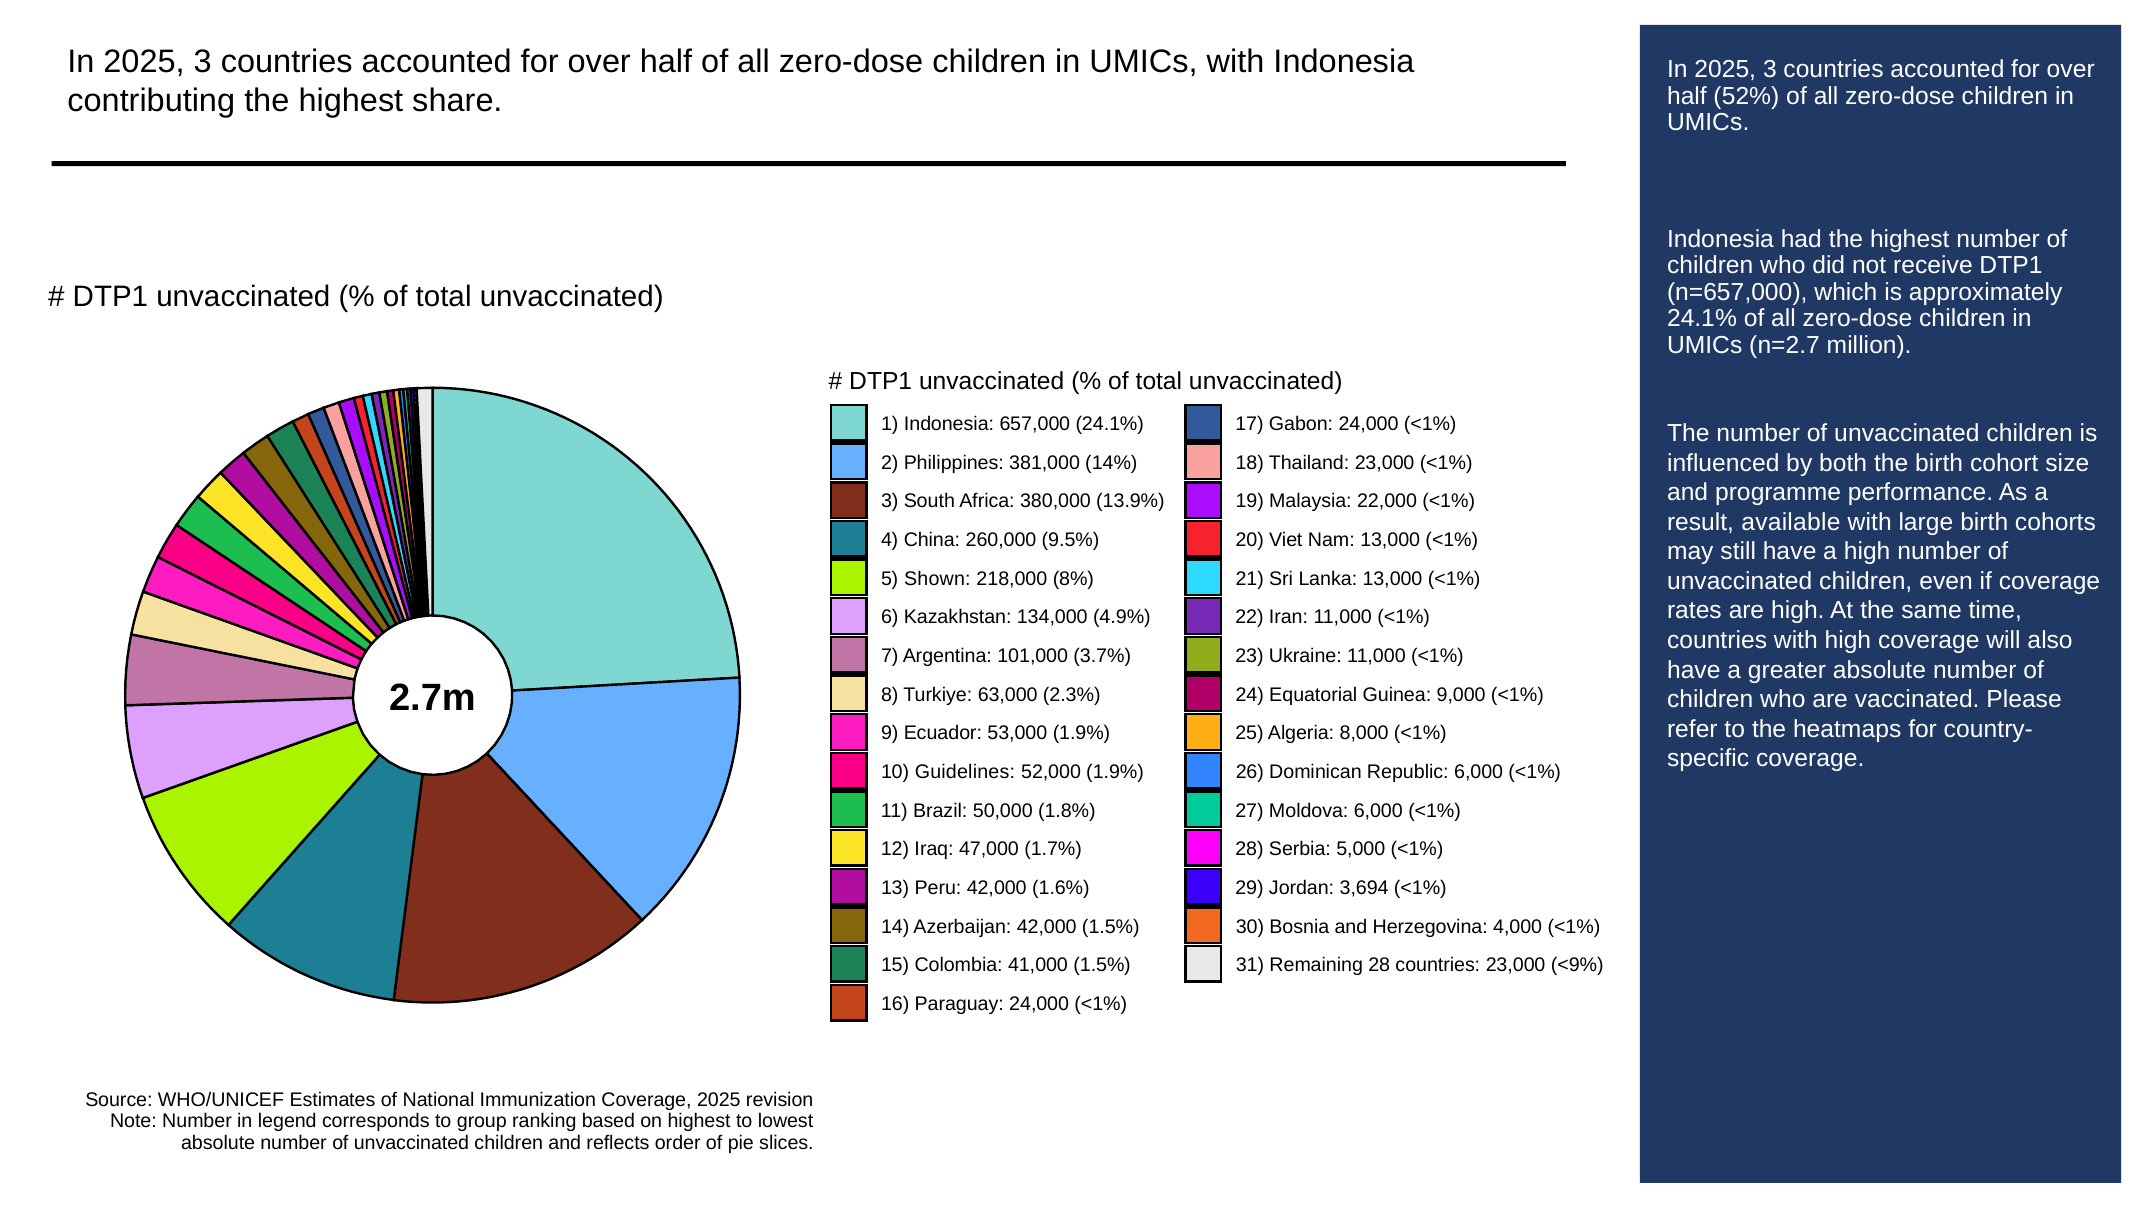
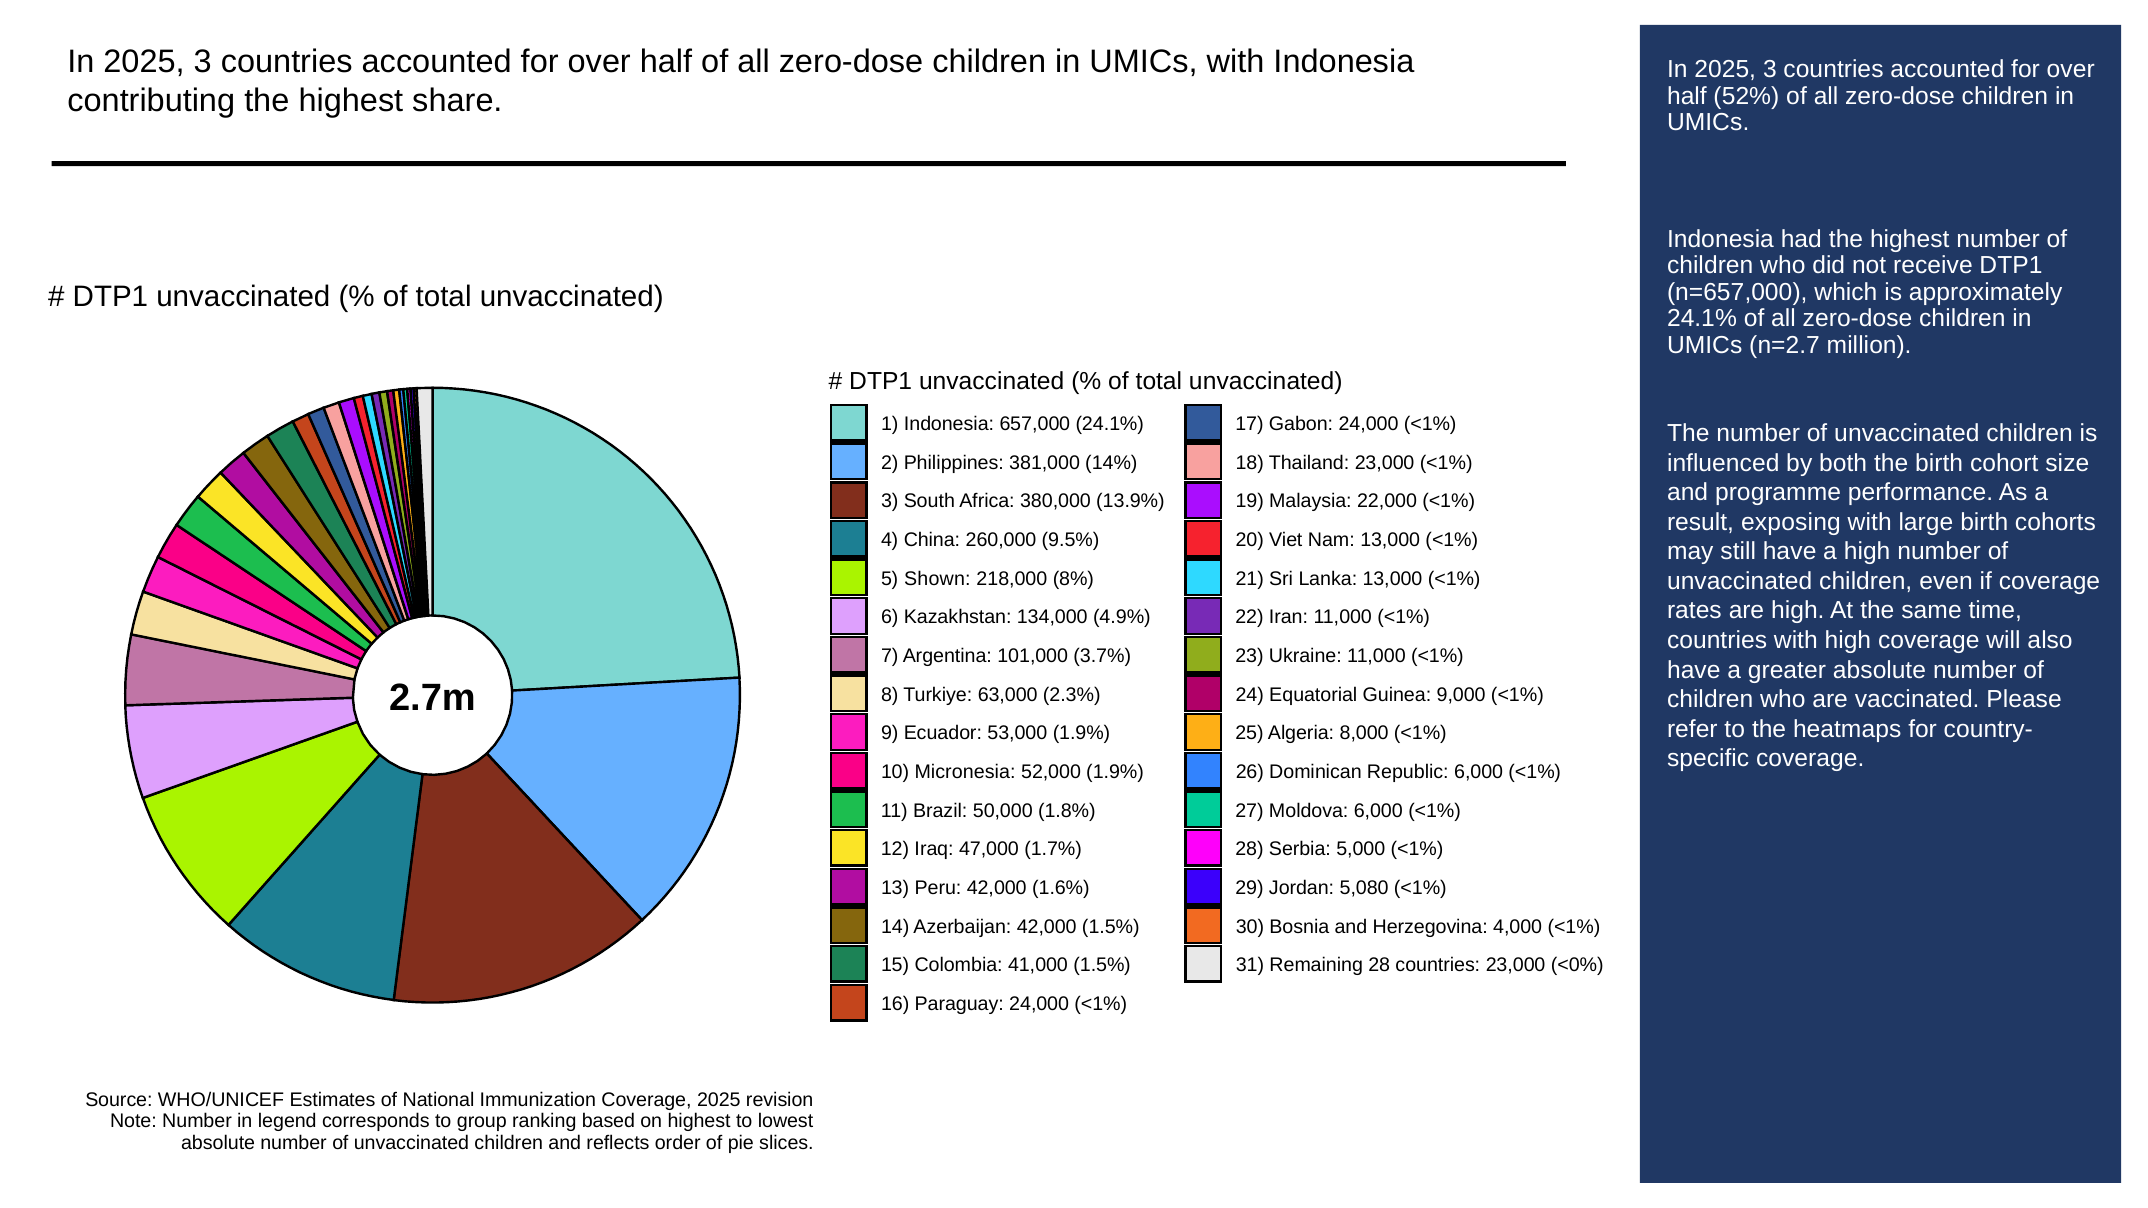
available: available -> exposing (1791, 522)
Guidelines: Guidelines -> Micronesia (965, 772)
3,694: 3,694 -> 5,080 (1364, 888)
<9%: <9% -> <0% (1577, 965)
